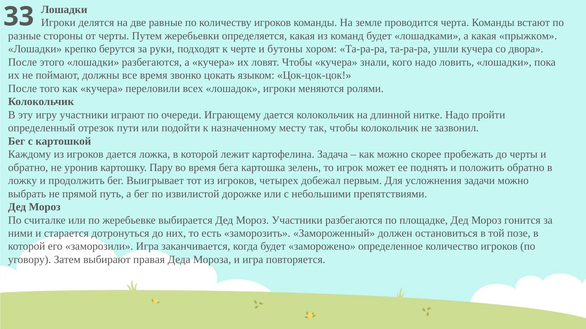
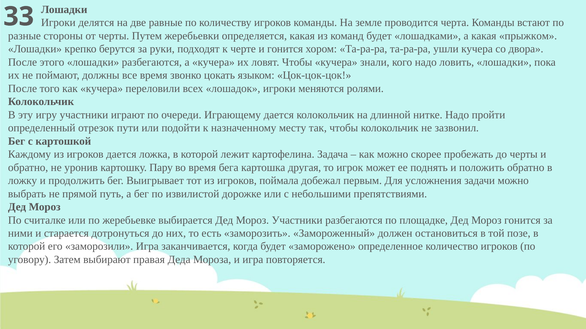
и бутоны: бутоны -> гонится (285, 49)
зелень: зелень -> другая (304, 168)
четырех: четырех -> поймала (279, 181)
